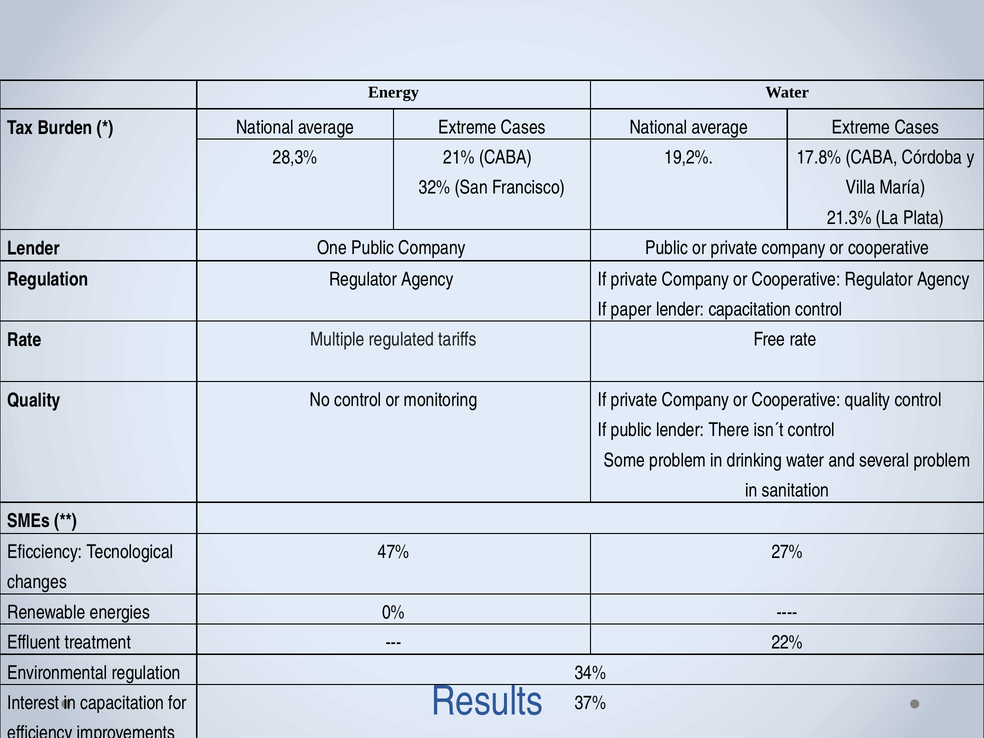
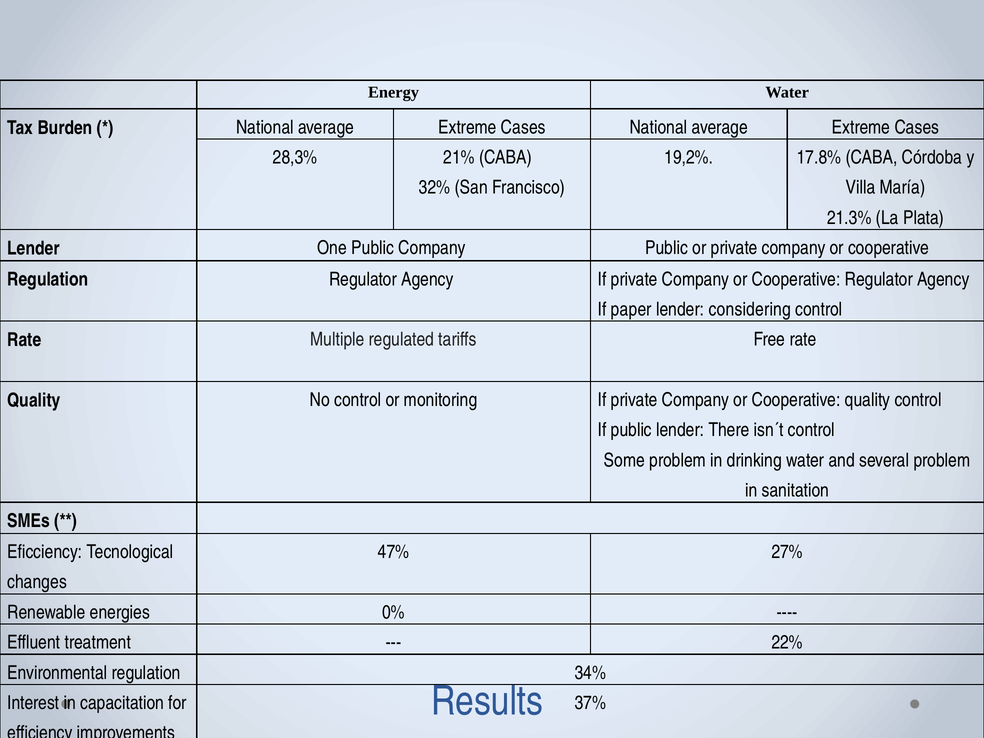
lender capacitation: capacitation -> considering (750, 309)
